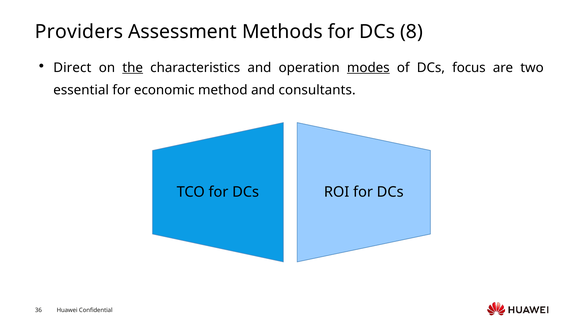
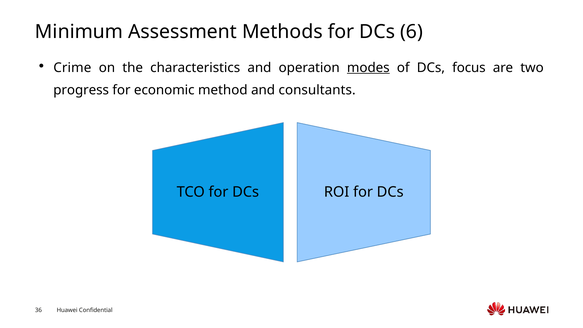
Providers: Providers -> Minimum (79, 32)
8: 8 -> 6 (411, 32)
Direct: Direct -> Crime (72, 68)
the underline: present -> none (133, 68)
essential: essential -> progress (81, 90)
